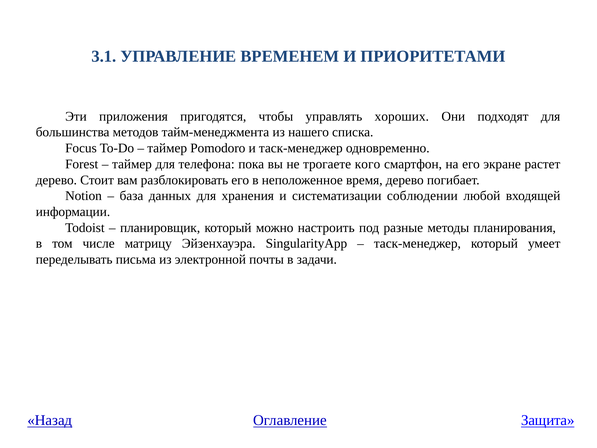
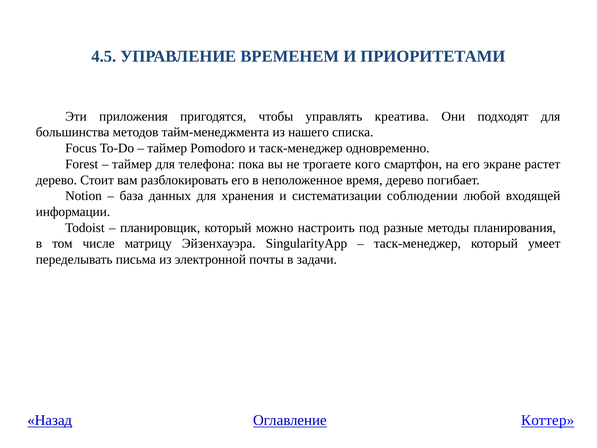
3.1: 3.1 -> 4.5 (104, 56)
хороших: хороших -> креатива (402, 116)
Защита: Защита -> Коттер (548, 420)
